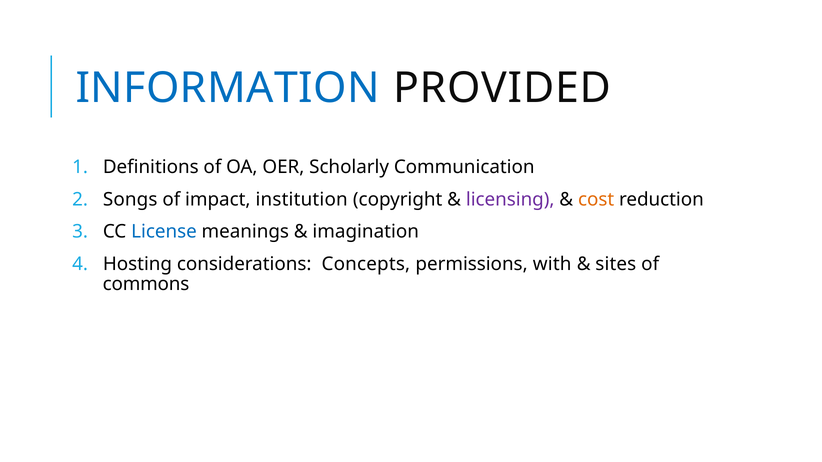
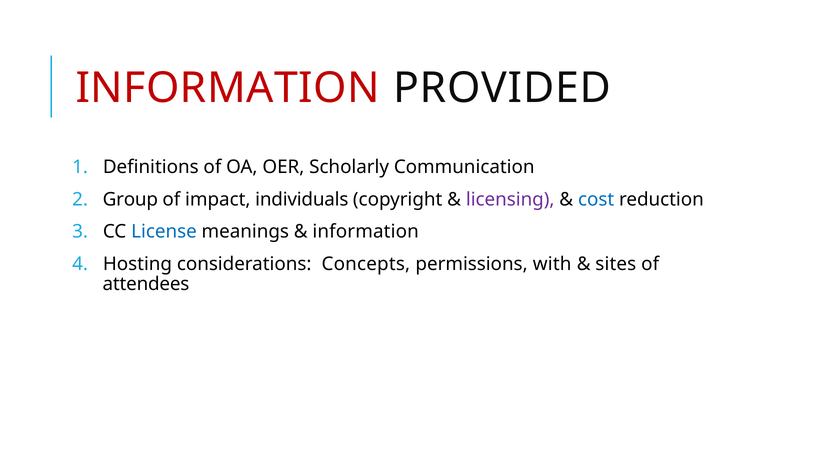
INFORMATION colour: blue -> red (228, 88)
Songs: Songs -> Group (130, 200)
institution: institution -> individuals (302, 200)
cost colour: orange -> blue (596, 200)
imagination: imagination -> information (366, 232)
commons: commons -> attendees (146, 284)
